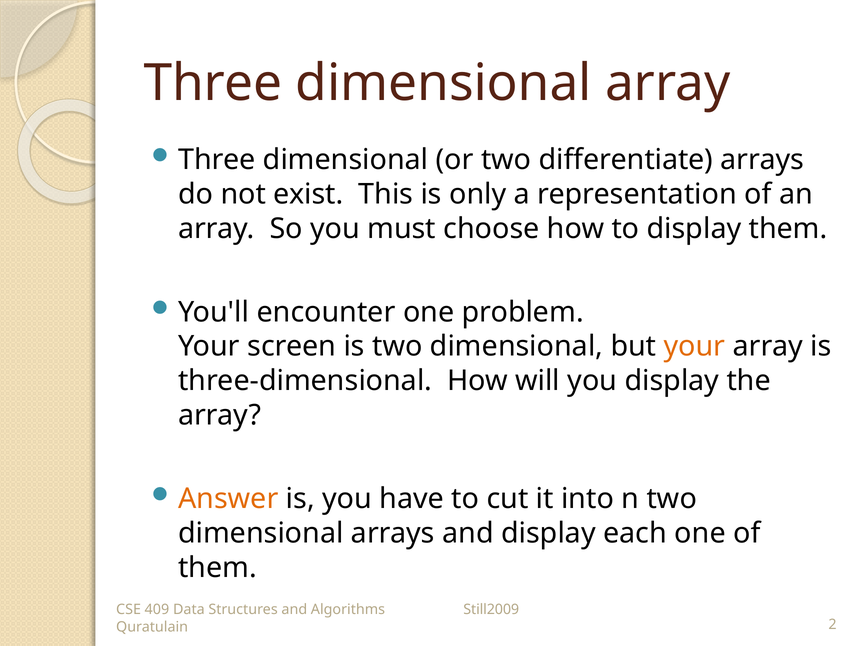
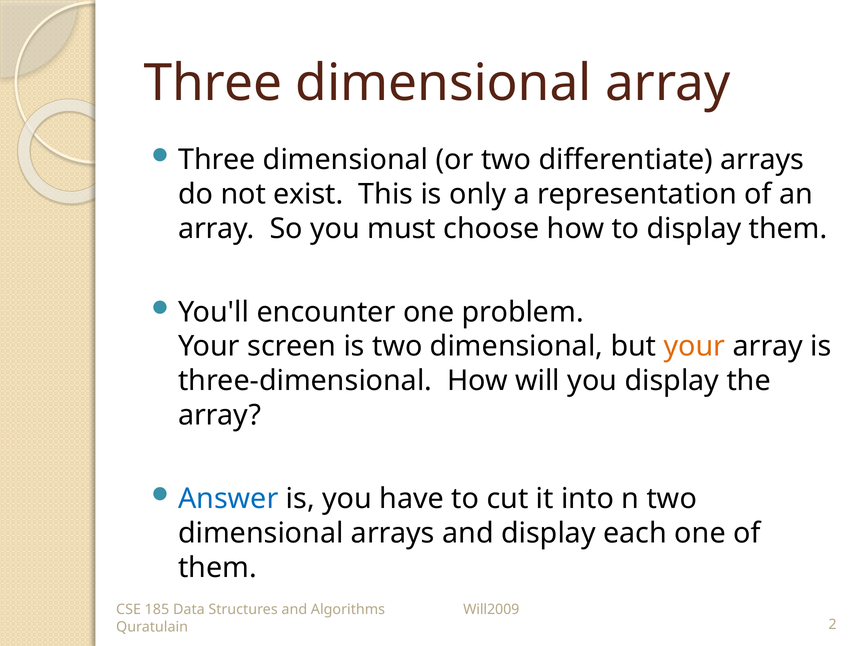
Answer colour: orange -> blue (228, 499)
409: 409 -> 185 (157, 609)
Still2009: Still2009 -> Will2009 (491, 609)
